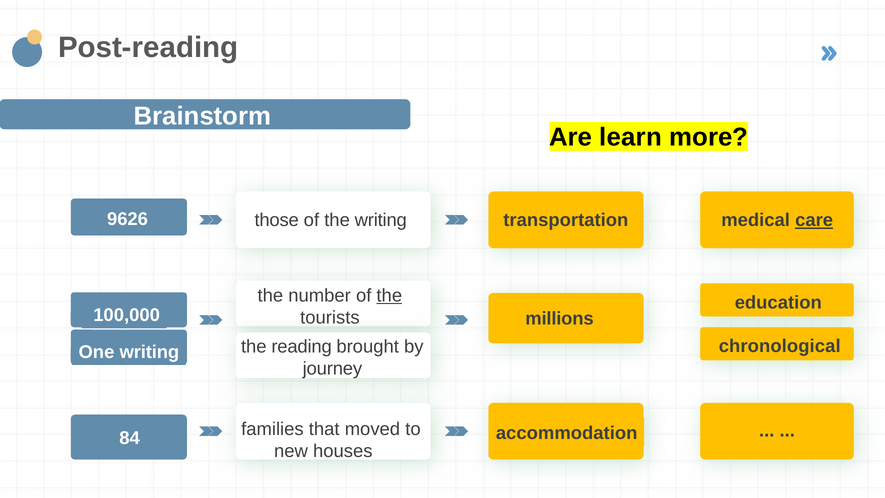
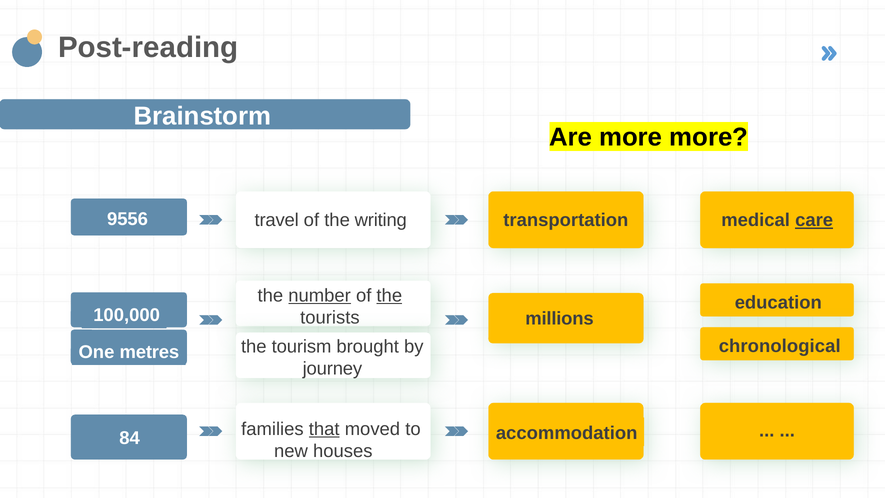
Are learn: learn -> more (631, 137)
9626: 9626 -> 9556 (128, 219)
those: those -> travel (277, 220)
number underline: none -> present (320, 295)
One writing: writing -> metres (149, 352)
reading: reading -> tourism (302, 347)
that underline: none -> present (324, 429)
